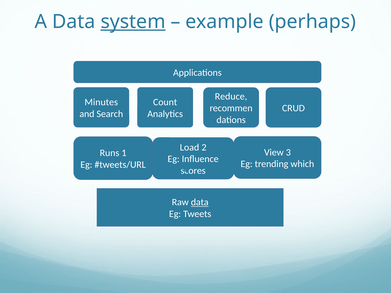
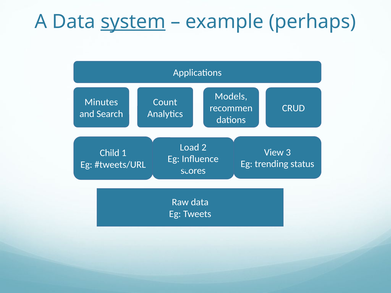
Reduce: Reduce -> Models (231, 96)
Runs: Runs -> Child (110, 153)
which: which -> status (302, 164)
data underline: present -> none (200, 202)
